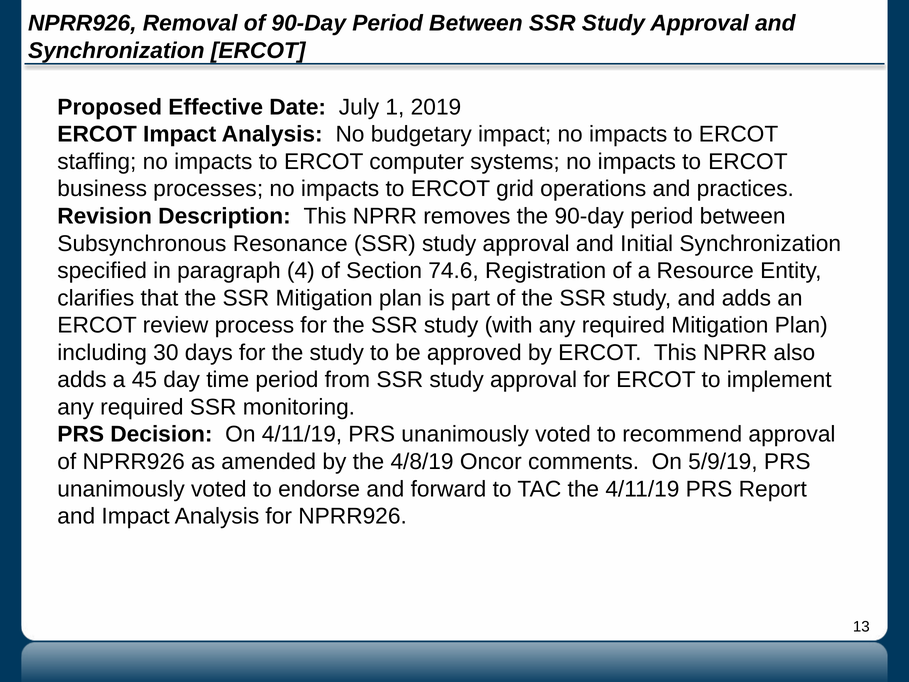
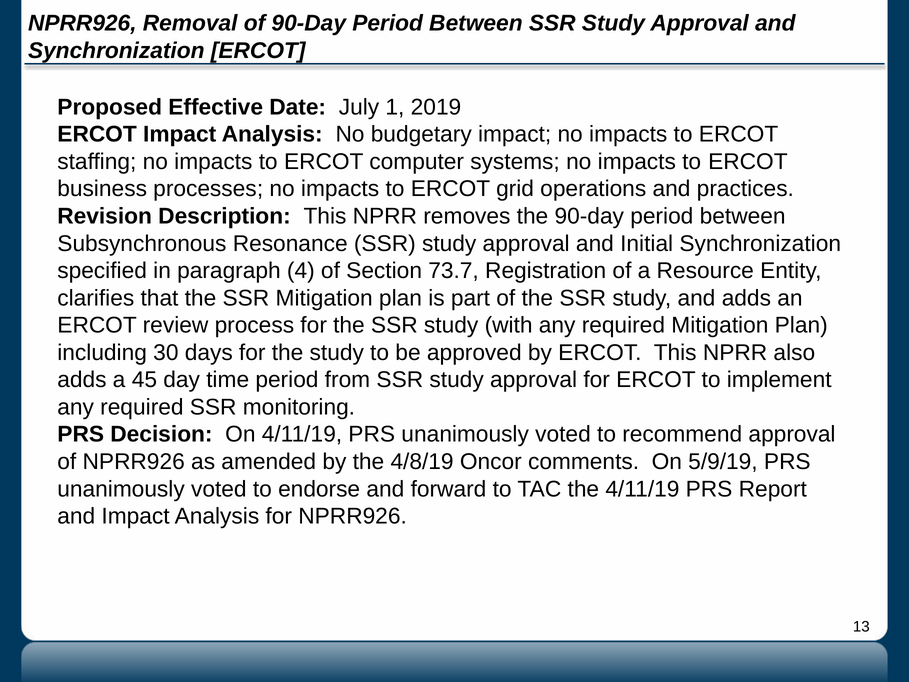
74.6: 74.6 -> 73.7 (454, 271)
